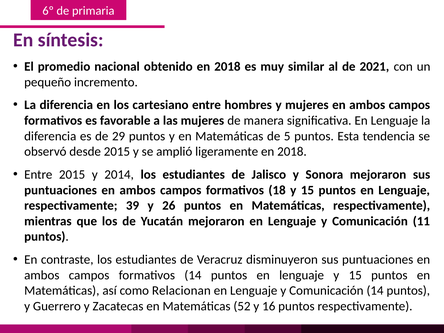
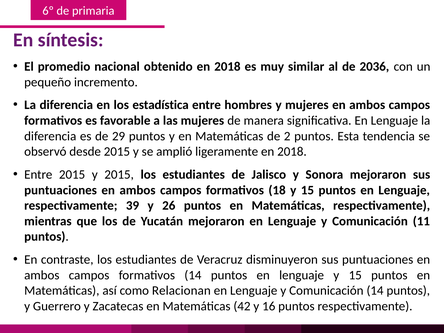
2021: 2021 -> 2036 (374, 67)
cartesiano: cartesiano -> estadística (161, 105)
5: 5 -> 2 (287, 136)
y 2014: 2014 -> 2015 (119, 175)
52: 52 -> 42 (242, 306)
